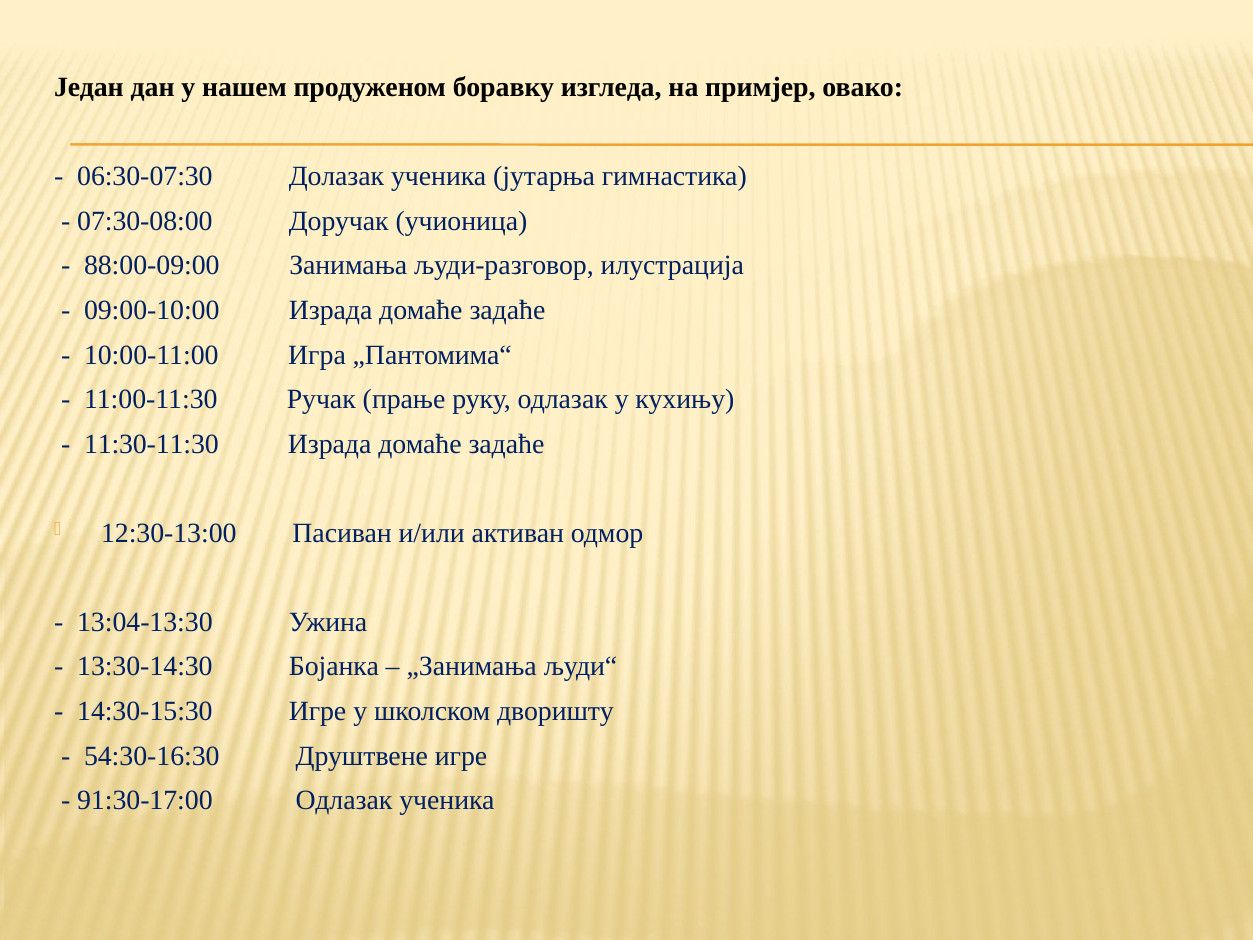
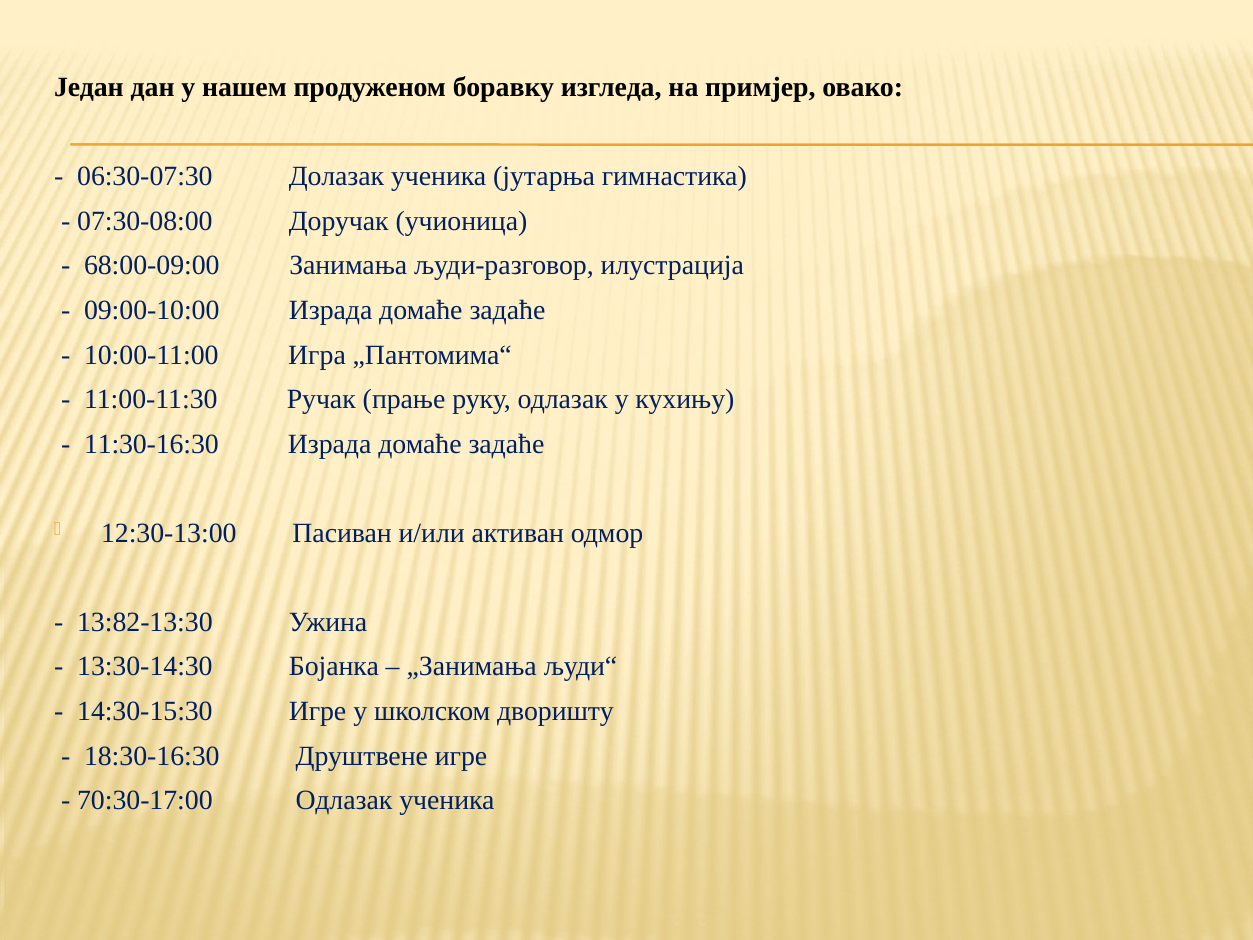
88:00-09:00: 88:00-09:00 -> 68:00-09:00 (152, 266)
11:30-11:30: 11:30-11:30 -> 11:30-16:30 (151, 444)
13:04-13:30: 13:04-13:30 -> 13:82-13:30 (145, 622)
54:30-16:30: 54:30-16:30 -> 18:30-16:30 (152, 756)
91:30-17:00: 91:30-17:00 -> 70:30-17:00 (145, 800)
